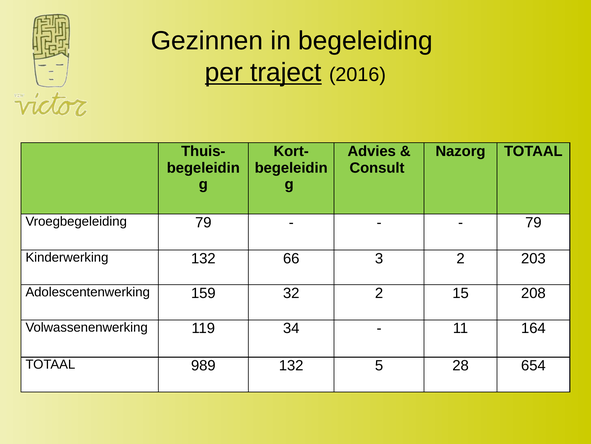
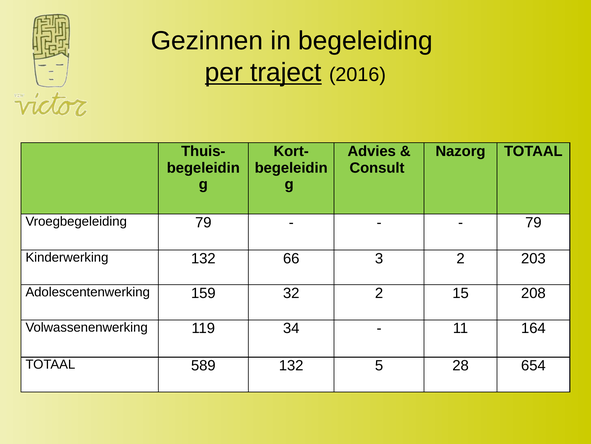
989: 989 -> 589 (203, 365)
